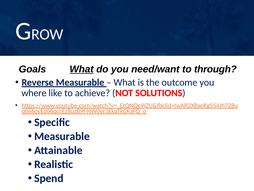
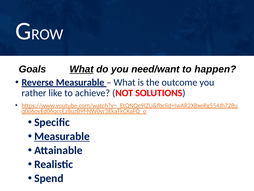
through: through -> happen (215, 69)
where: where -> rather (34, 93)
Measurable underline: none -> present (62, 136)
